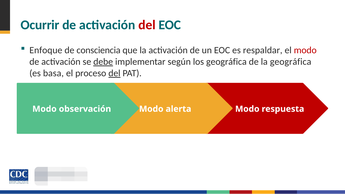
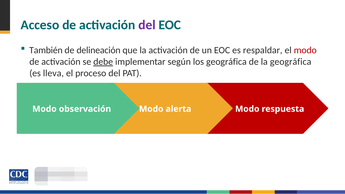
Ocurrir: Ocurrir -> Acceso (40, 25)
del colour: red -> purple (147, 25)
Enfoque: Enfoque -> También (46, 50)
consciencia: consciencia -> delineación (99, 50)
basa: basa -> lleva (53, 73)
del underline: present -> none (114, 73)
